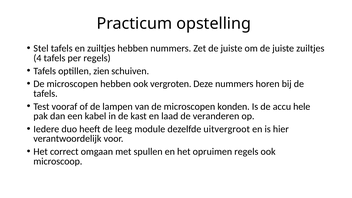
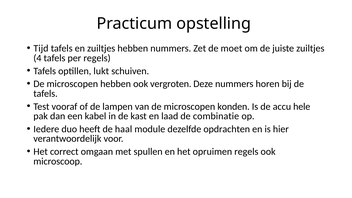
Stel: Stel -> Tijd (41, 48)
Zet de juiste: juiste -> moet (231, 48)
zien: zien -> lukt (101, 71)
veranderen: veranderen -> combinatie (216, 116)
leeg: leeg -> haal (124, 129)
uitvergroot: uitvergroot -> opdrachten (227, 129)
